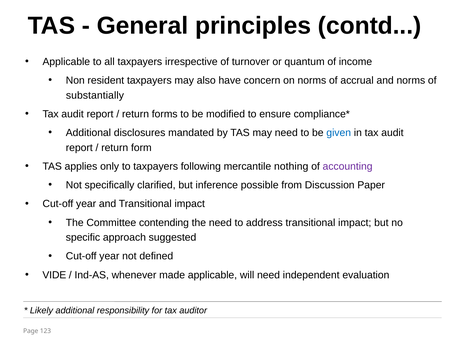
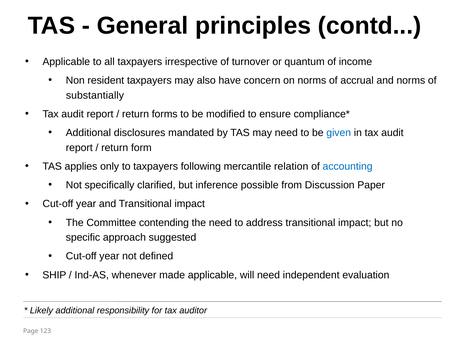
nothing: nothing -> relation (291, 166)
accounting colour: purple -> blue (348, 166)
VIDE: VIDE -> SHIP (54, 275)
